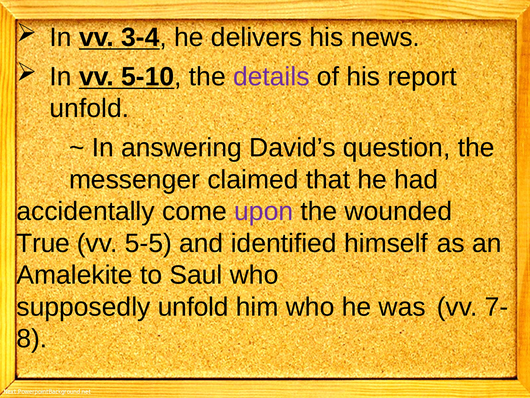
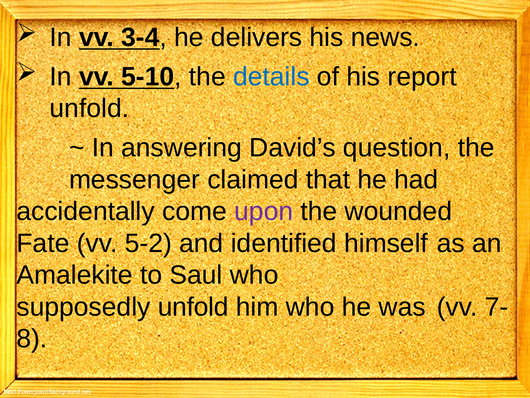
details colour: purple -> blue (271, 77)
True: True -> Fate (43, 243)
5-5: 5-5 -> 5-2 (148, 243)
